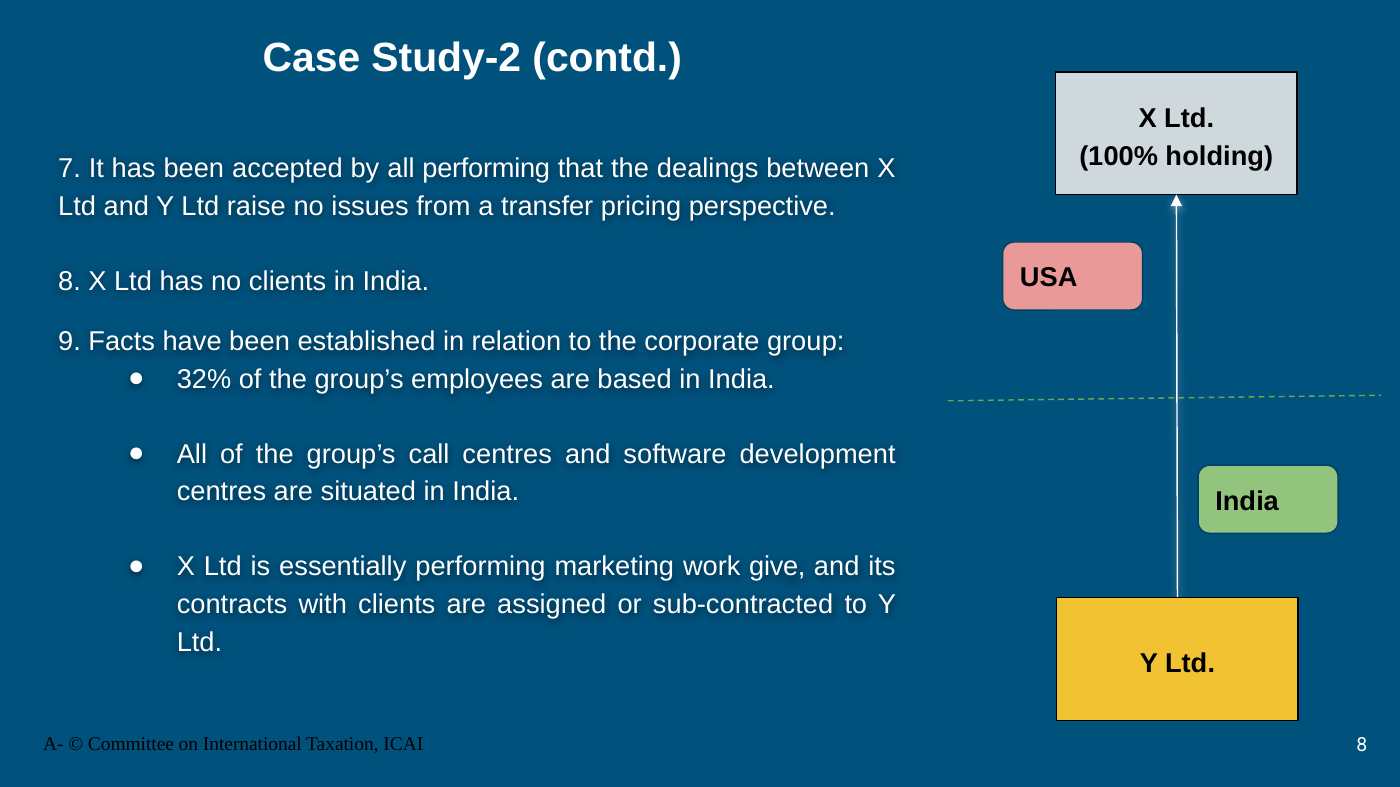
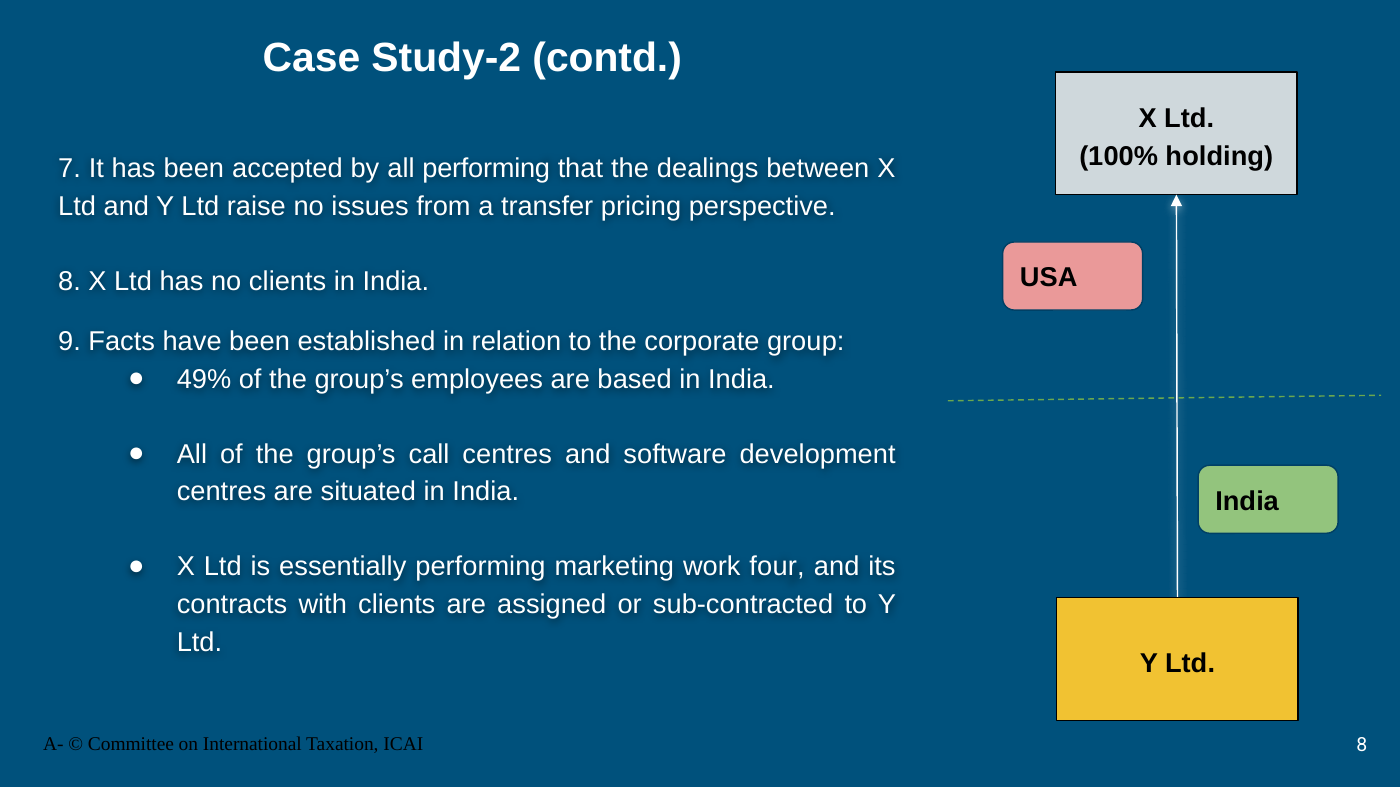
32%: 32% -> 49% (204, 380)
give: give -> four (777, 567)
